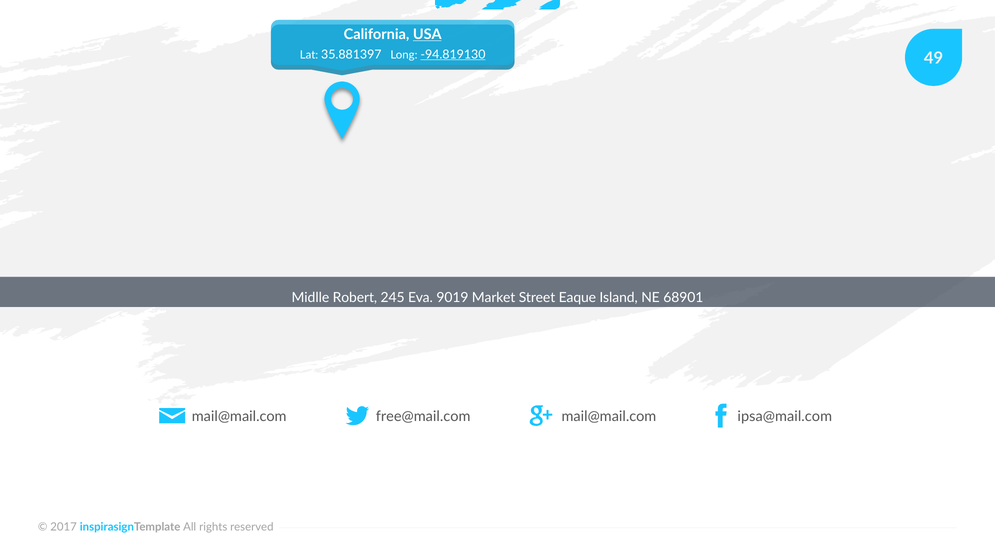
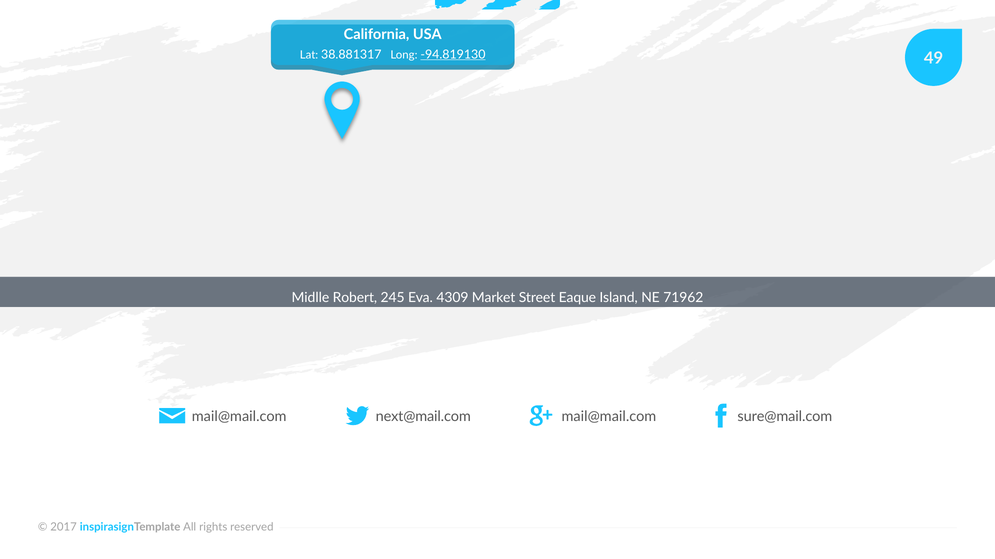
USA underline: present -> none (427, 35)
35.881397: 35.881397 -> 38.881317 (351, 54)
9019: 9019 -> 4309 (452, 298)
68901: 68901 -> 71962 (683, 298)
free@mail.com: free@mail.com -> next@mail.com (423, 417)
ipsa@mail.com: ipsa@mail.com -> sure@mail.com (785, 417)
